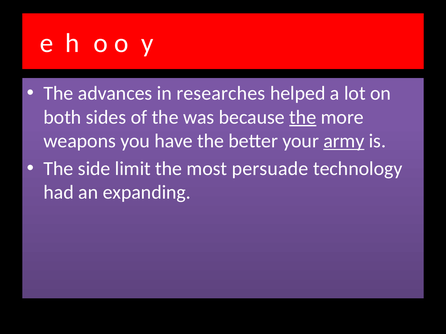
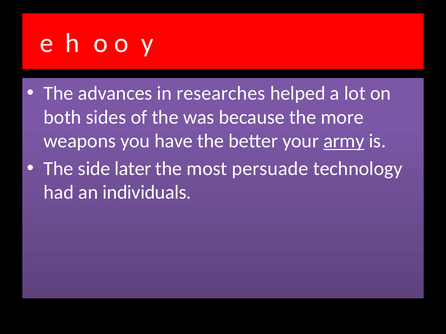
the underline: present -> none (303, 117)
limit: limit -> later (133, 169)
expanding: expanding -> individuals (147, 193)
